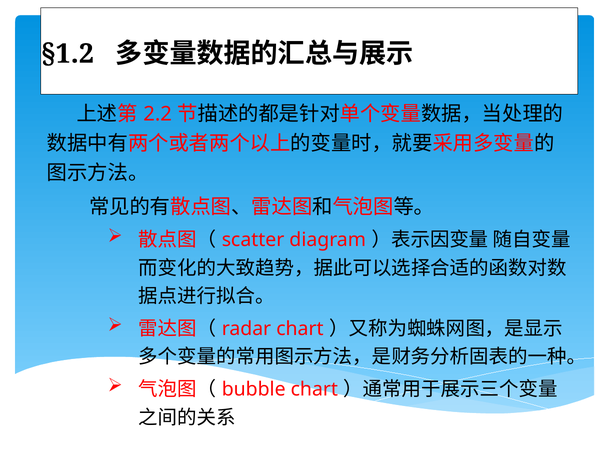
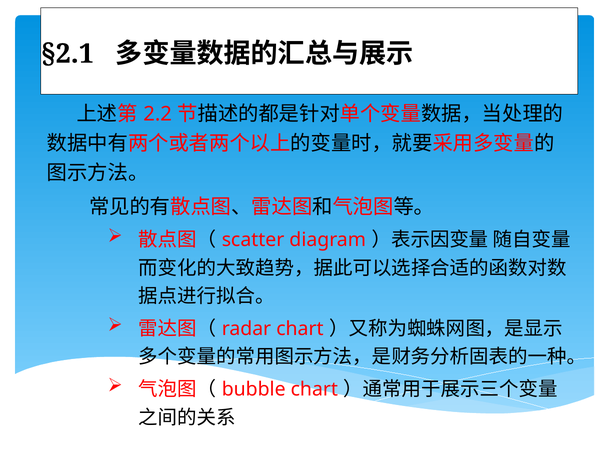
§1.2: §1.2 -> §2.1 (67, 54)
